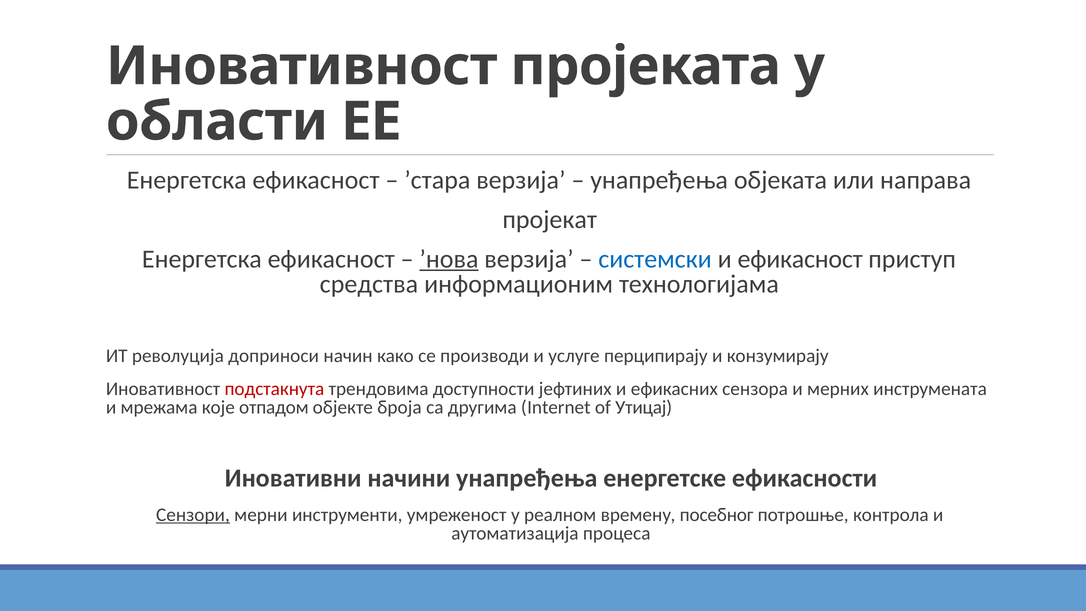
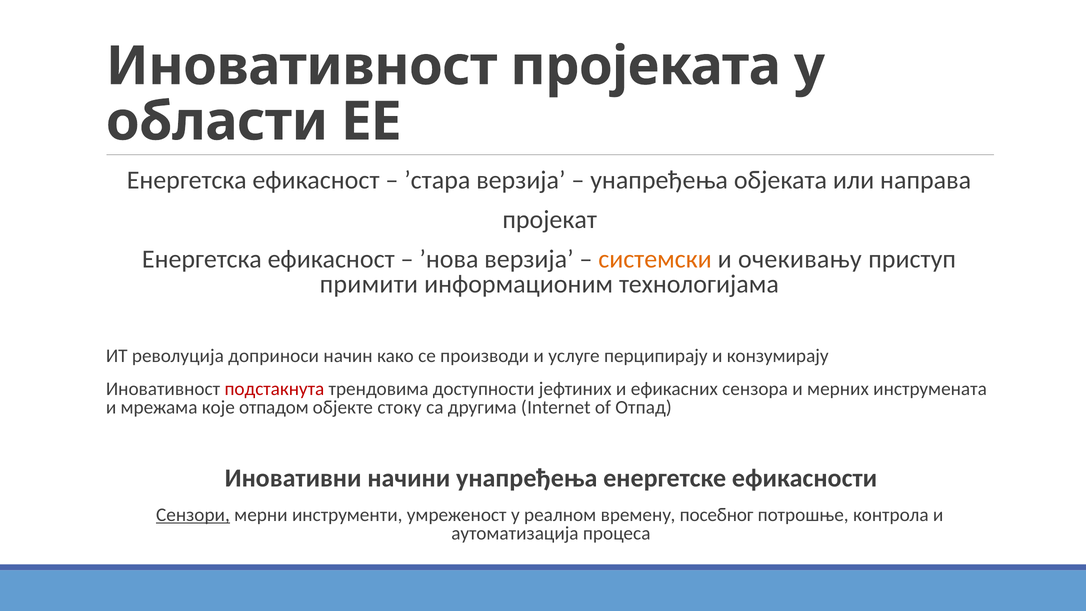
’нова underline: present -> none (449, 259)
системски colour: blue -> orange (655, 259)
и ефикасност: ефикасност -> очекивању (800, 259)
средства: средства -> примити (369, 284)
броја: броја -> стоку (399, 407)
Утицај: Утицај -> Отпад (644, 407)
